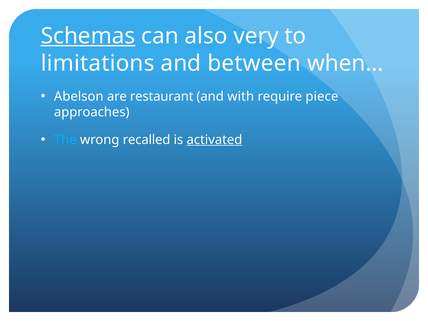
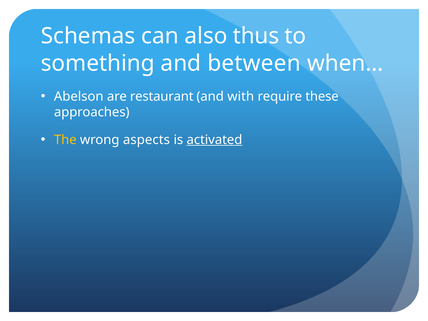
Schemas underline: present -> none (88, 36)
very: very -> thus (256, 36)
limitations: limitations -> something (98, 63)
piece: piece -> these (322, 97)
The colour: light blue -> yellow (65, 140)
recalled: recalled -> aspects (146, 140)
